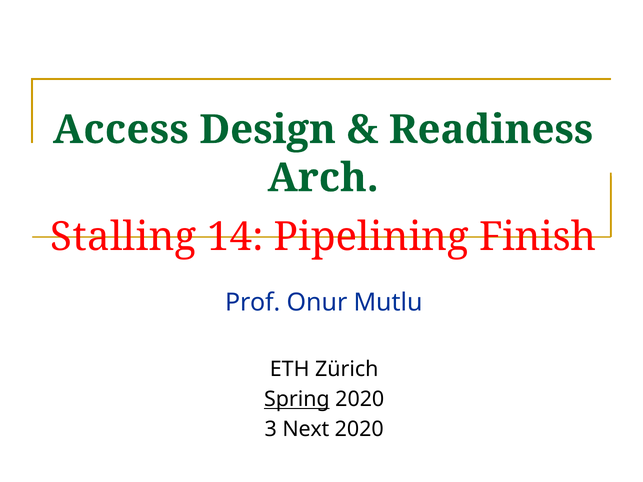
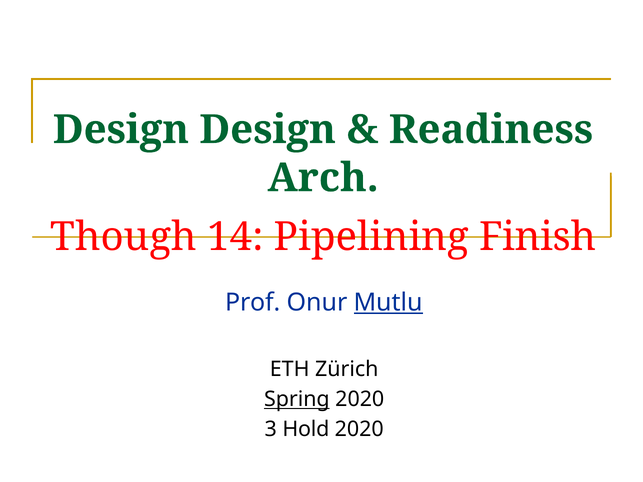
Access: Access -> Design (121, 130)
Stalling: Stalling -> Though (124, 237)
Mutlu underline: none -> present (388, 303)
Next: Next -> Hold (306, 429)
